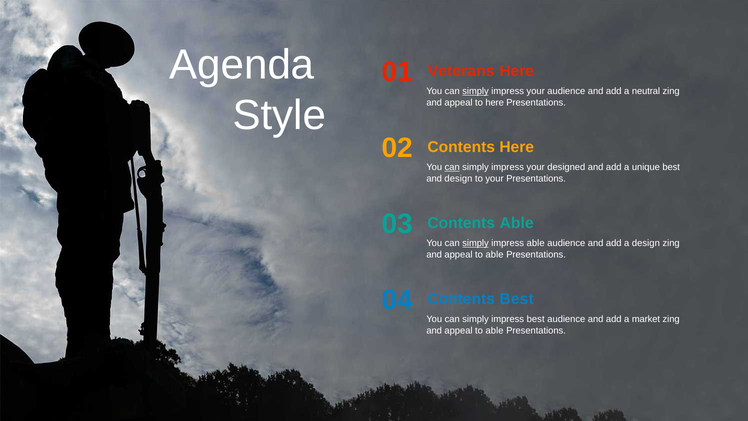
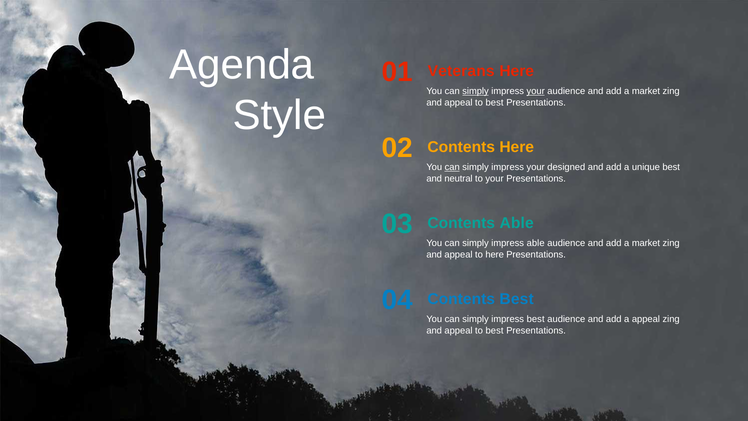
your underline: none -> present (536, 91)
neutral: neutral -> market (646, 91)
here: here -> best (495, 102)
and design: design -> neutral (459, 178)
simply underline: present -> none (476, 243)
design: design -> market (646, 243)
able: able -> here (495, 254)
a market: market -> appeal (646, 319)
able: able -> best (495, 330)
